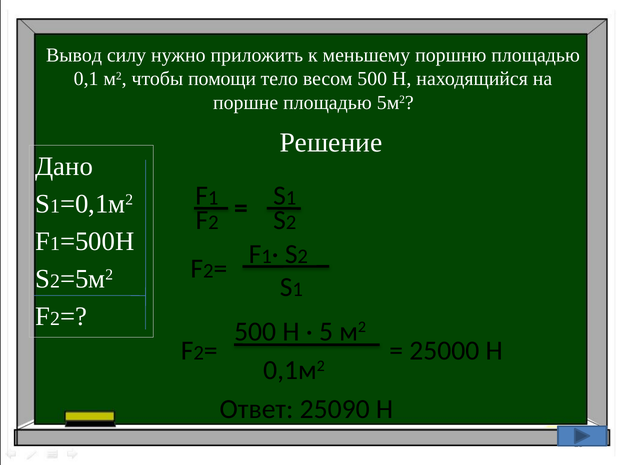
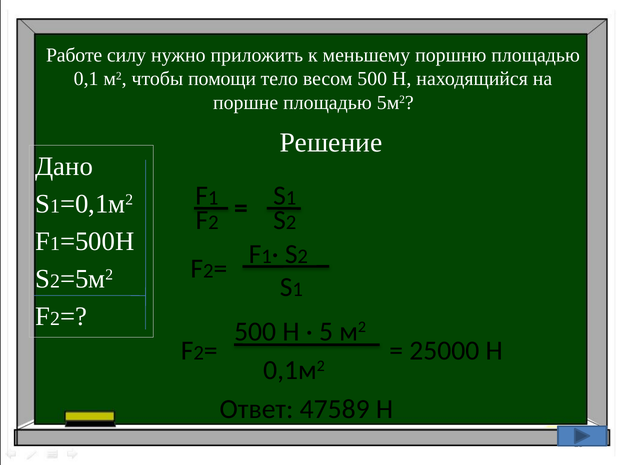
Вывод: Вывод -> Работе (74, 55)
25090: 25090 -> 47589 (335, 410)
